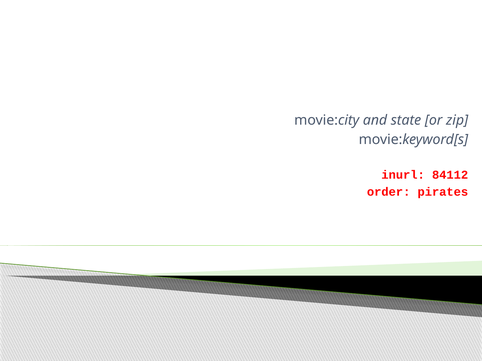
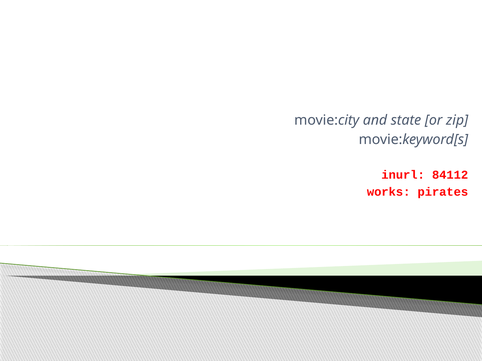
order: order -> works (389, 192)
